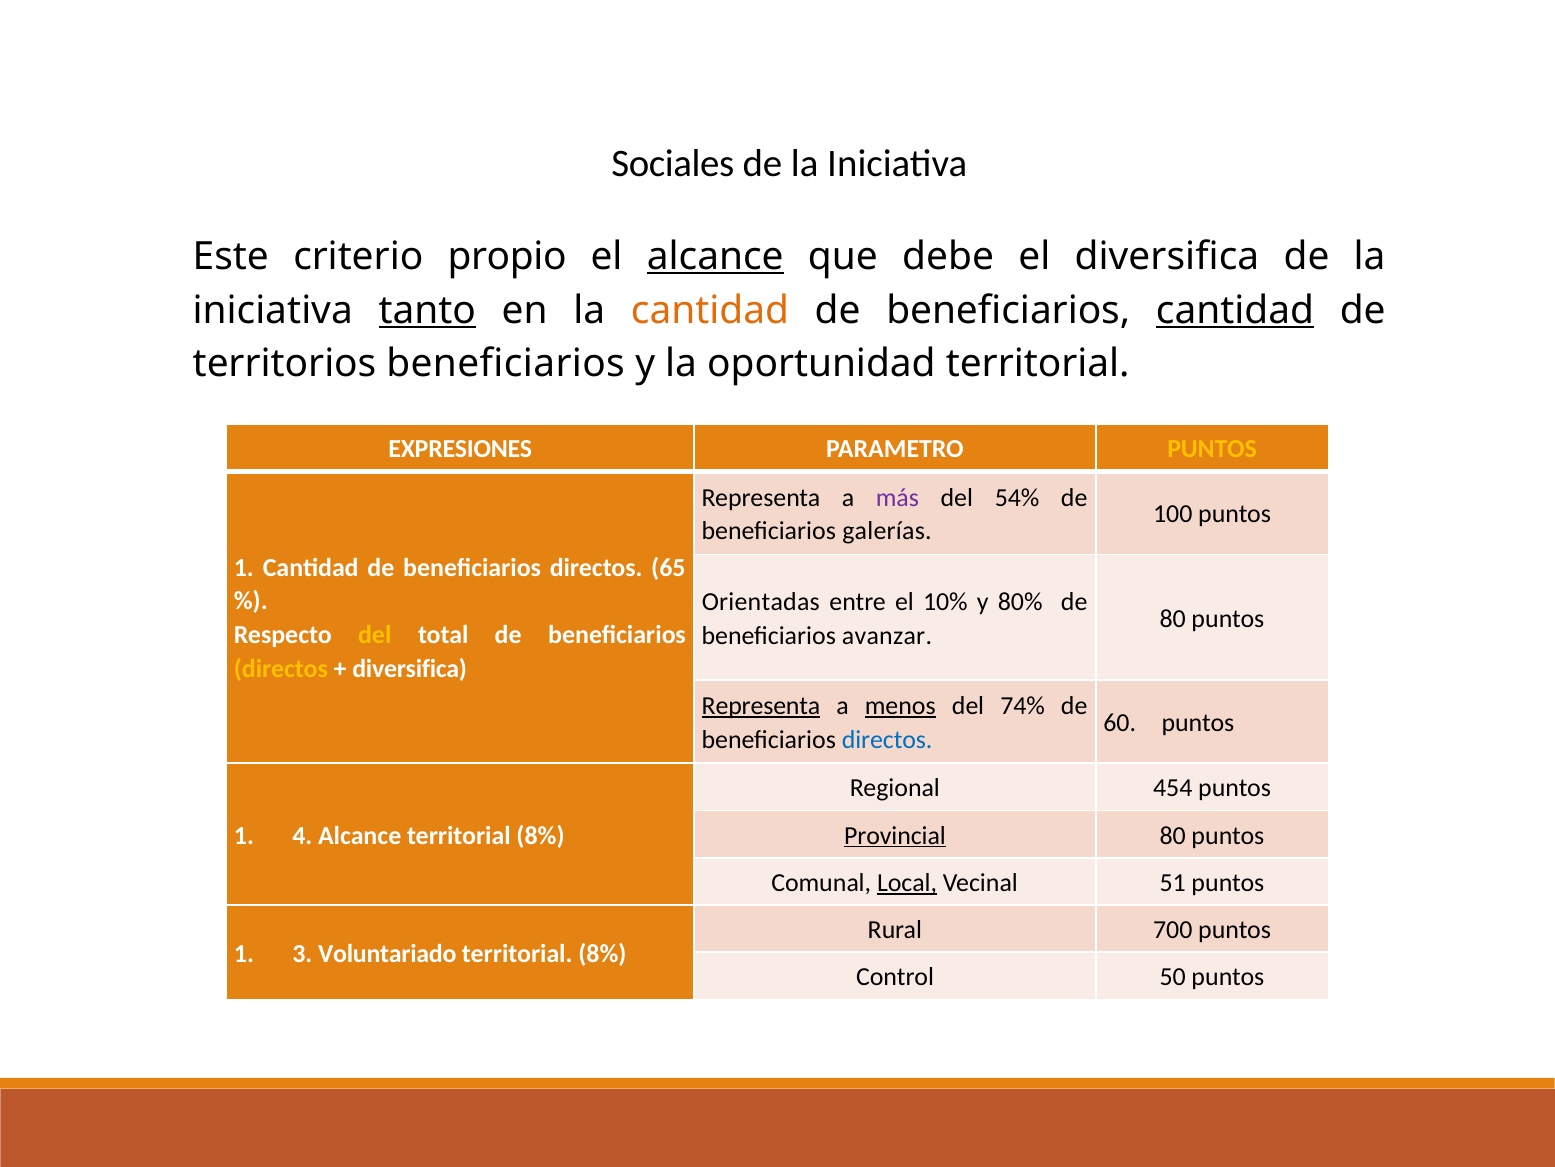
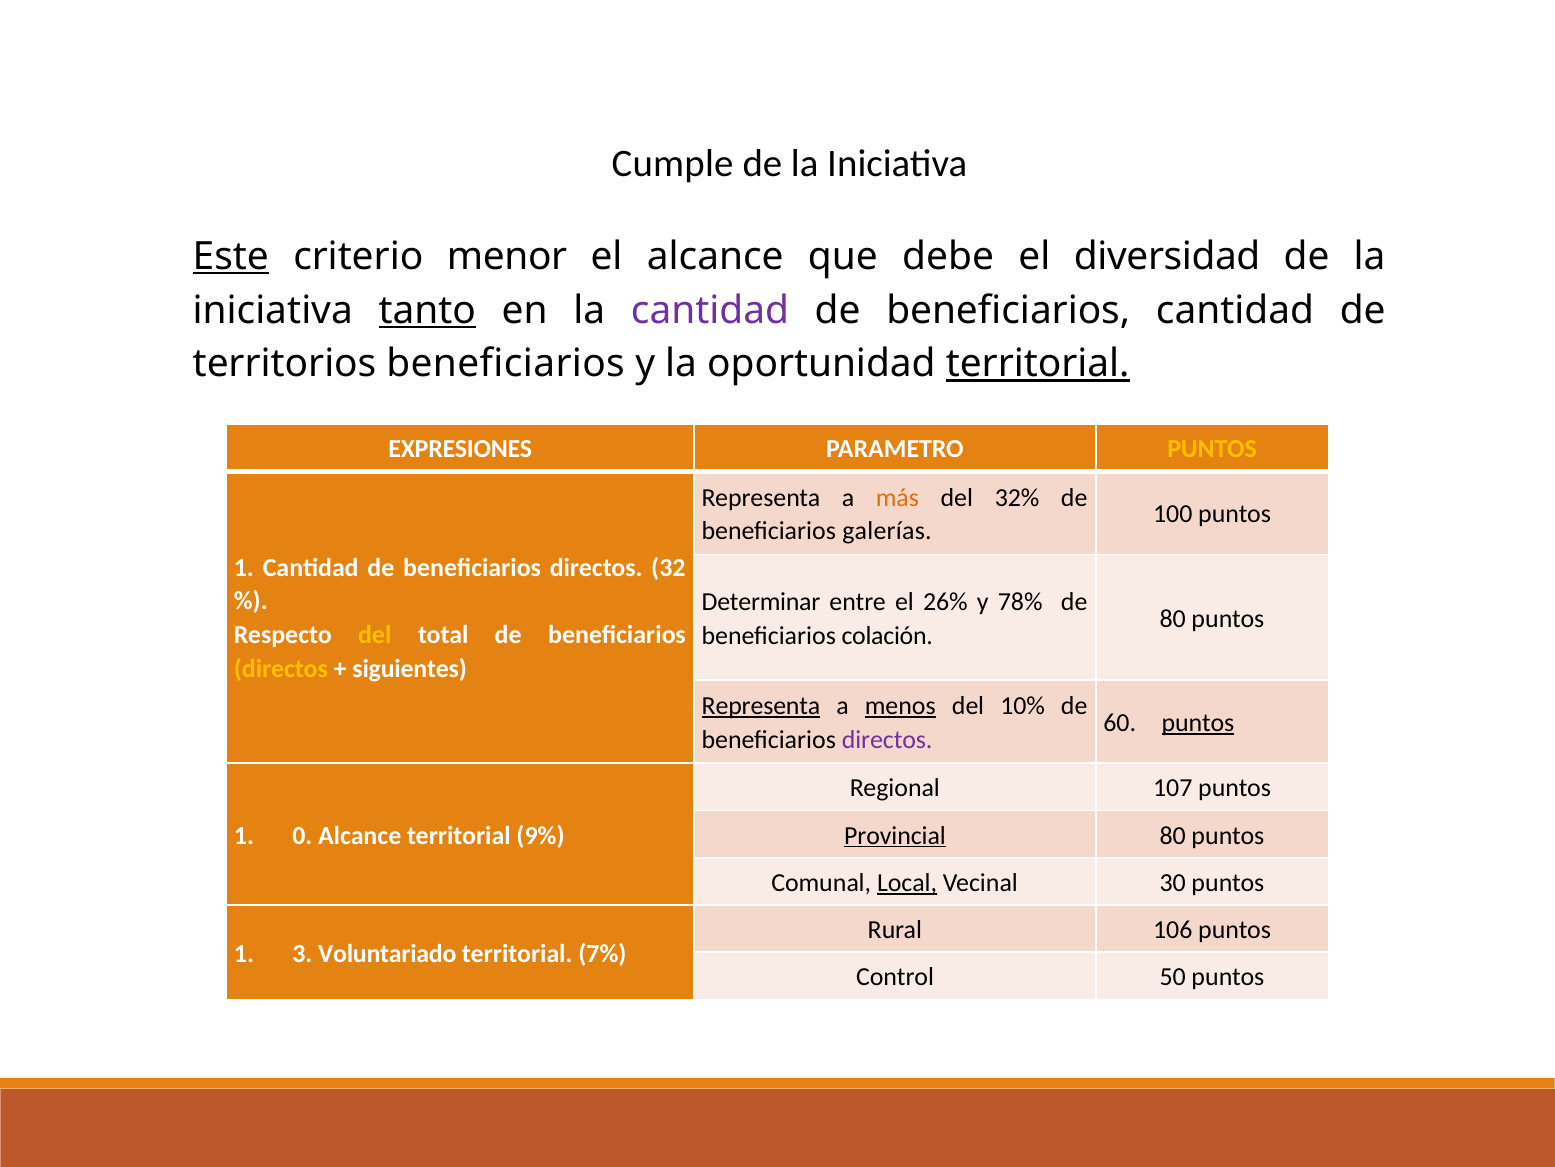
Sociales: Sociales -> Cumple (673, 164)
Este underline: none -> present (231, 256)
propio: propio -> menor (507, 256)
alcance underline: present -> none (715, 256)
el diversifica: diversifica -> diversidad (1167, 256)
cantidad colour: orange -> purple (710, 310)
cantidad underline: present -> none (1235, 310)
territorial underline: none -> present (1038, 364)
más colour: purple -> orange (897, 497)
54%: 54% -> 32% (1017, 497)
65: 65 -> 32 (668, 568)
Orientadas: Orientadas -> Determinar (761, 601)
10%: 10% -> 26% (945, 601)
80%: 80% -> 78% (1020, 601)
avanzar: avanzar -> colación (887, 635)
diversifica: diversifica -> siguientes (410, 668)
74%: 74% -> 10% (1023, 706)
puntos underline: none -> present (1198, 723)
directos colour: blue -> purple (887, 739)
454: 454 -> 107 (1173, 788)
4: 4 -> 0 (302, 835)
Alcance territorial 8%: 8% -> 9% (541, 835)
51: 51 -> 30 (1173, 882)
700: 700 -> 106 (1173, 929)
8%: 8% -> 7% (602, 953)
